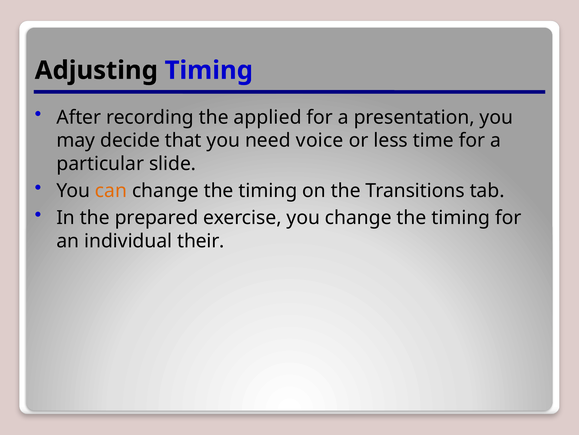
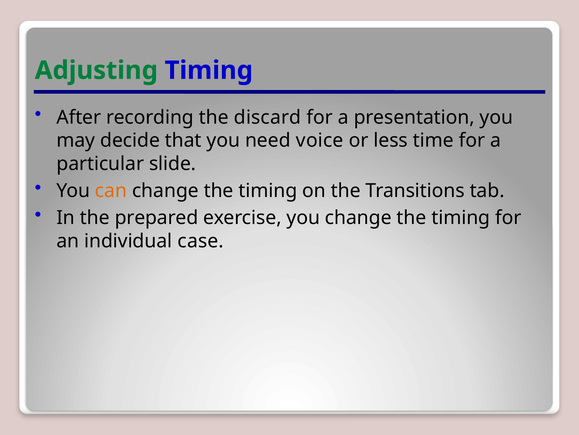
Adjusting colour: black -> green (96, 70)
applied: applied -> discard (268, 117)
their: their -> case (201, 241)
